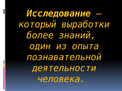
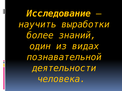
который: который -> научить (37, 25)
опыта: опыта -> видах (86, 47)
